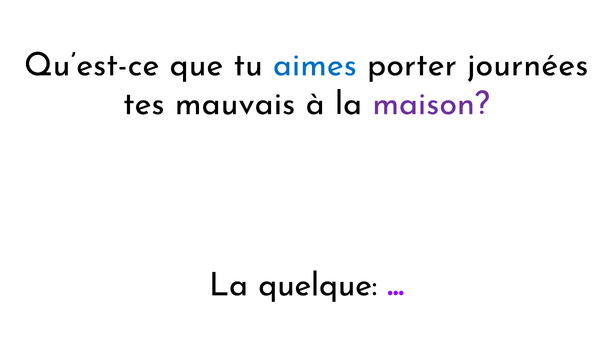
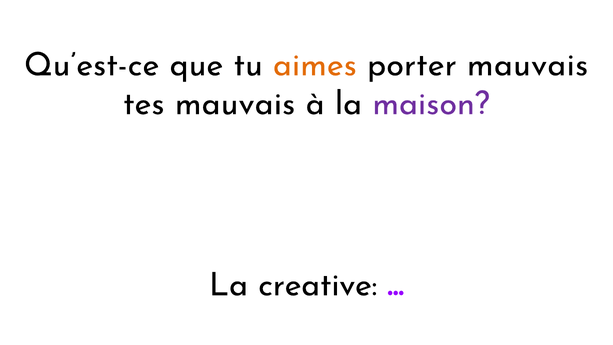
aimes colour: blue -> orange (315, 65)
porter journées: journées -> mauvais (528, 65)
quelque: quelque -> creative (318, 285)
